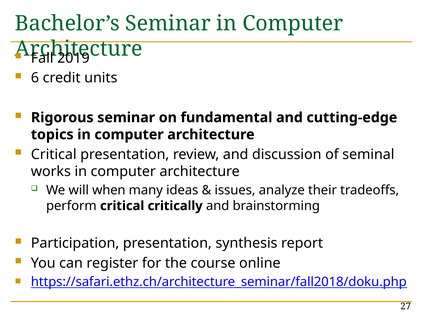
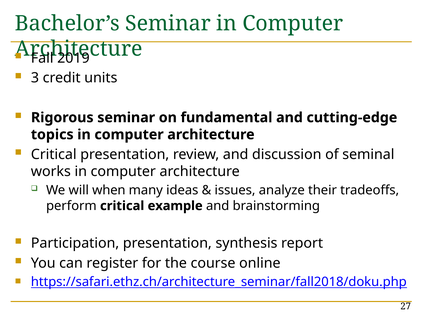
6: 6 -> 3 (35, 78)
critically: critically -> example (175, 206)
